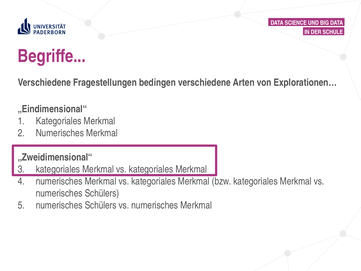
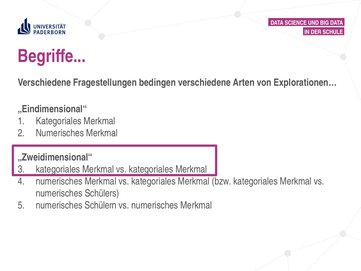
Schülers: Schülers -> Schülern (101, 205)
